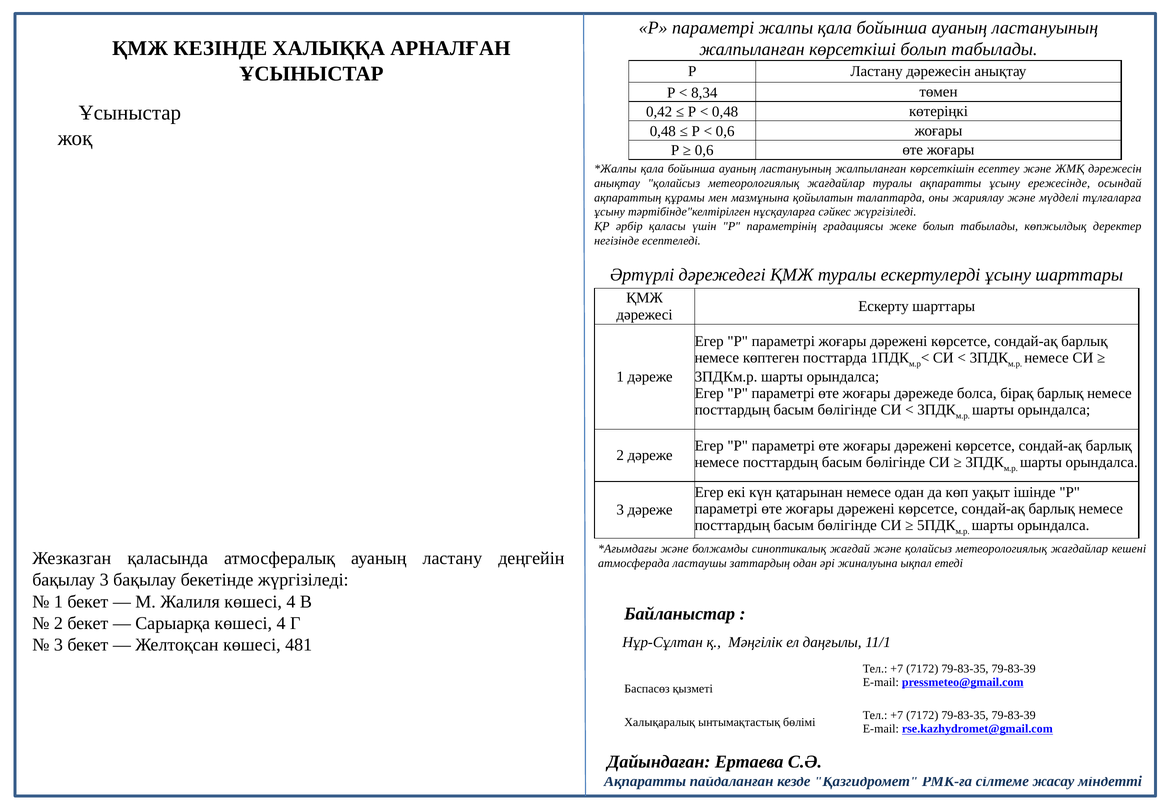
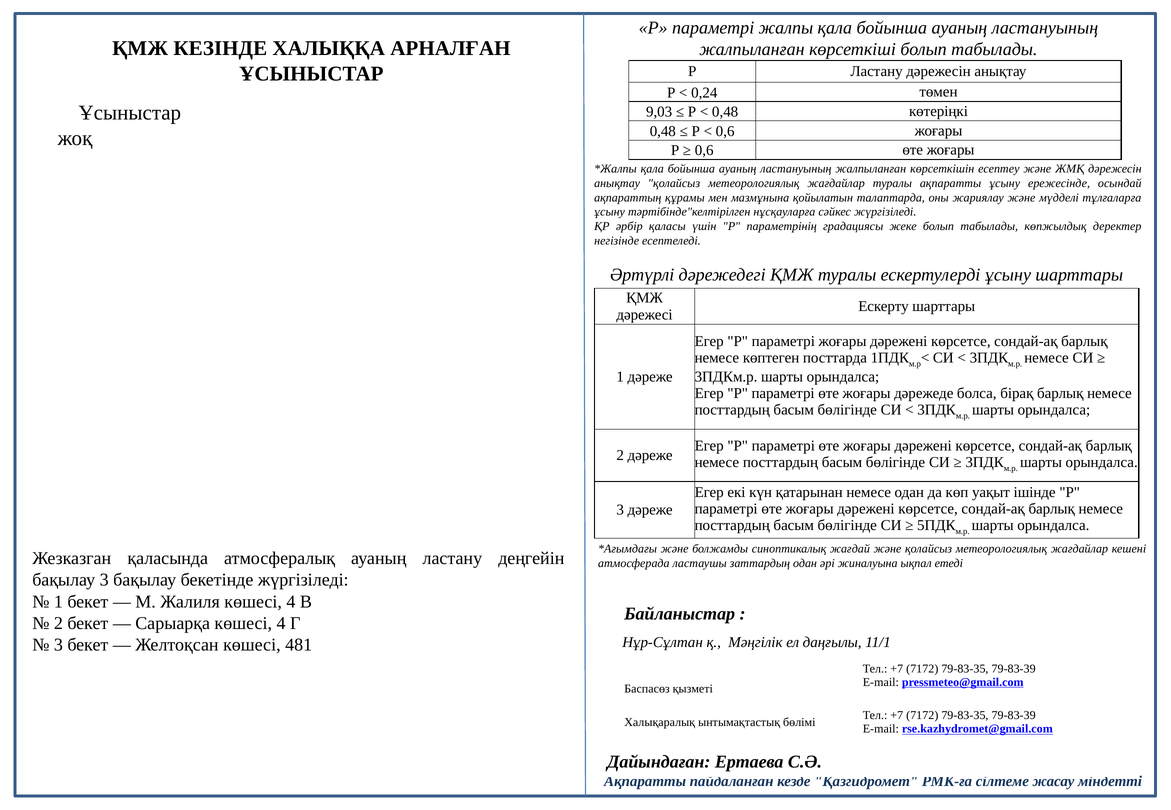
8,34: 8,34 -> 0,24 (704, 93)
0,42: 0,42 -> 9,03 (659, 112)
